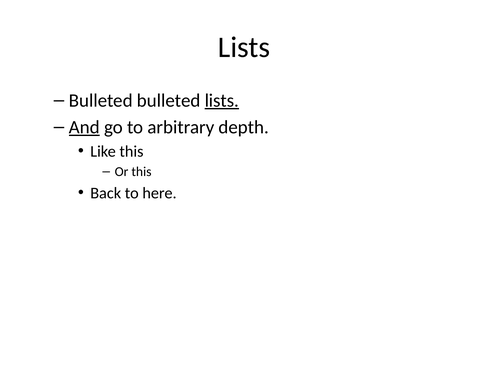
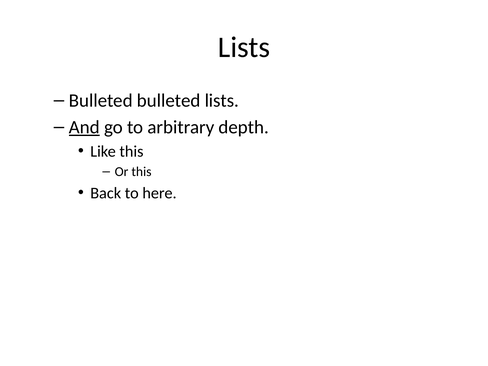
lists underline: present -> none (222, 101)
